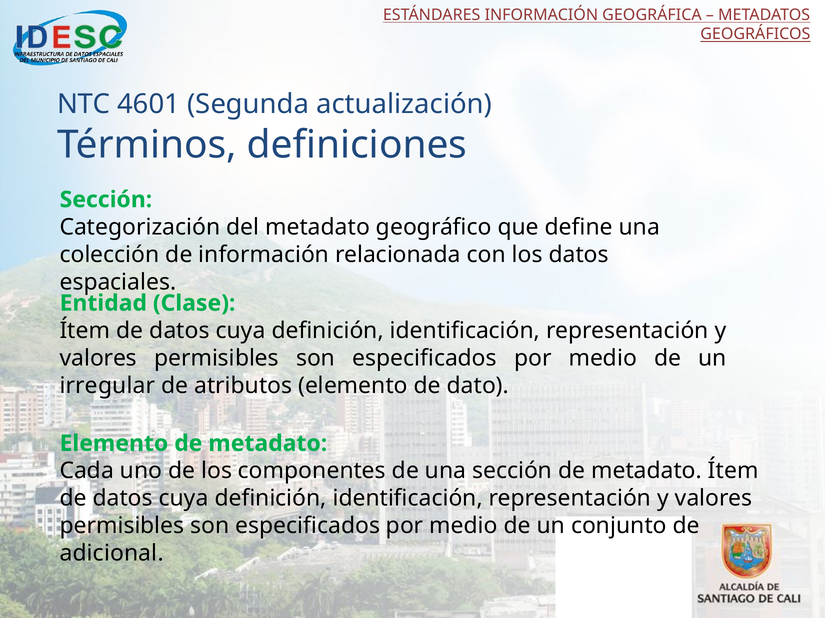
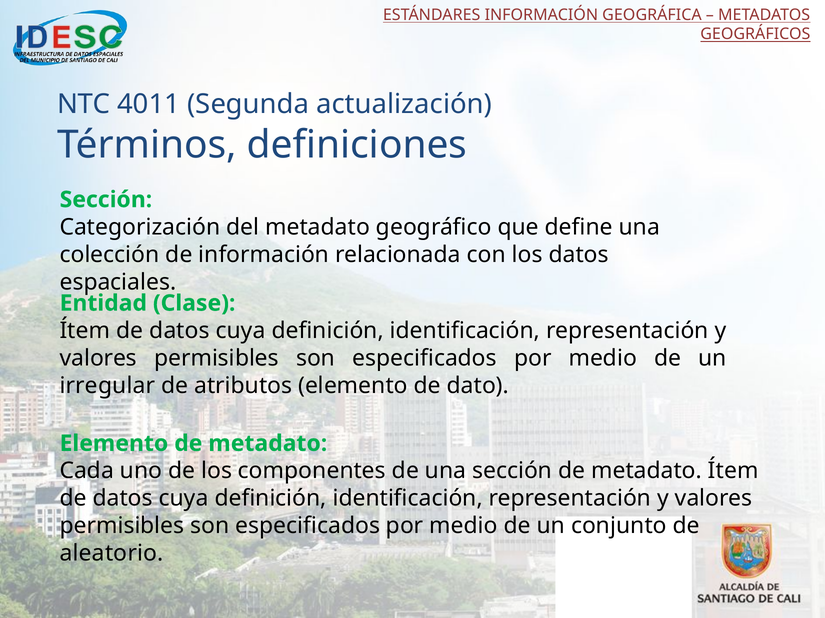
4601: 4601 -> 4011 (149, 104)
adicional: adicional -> aleatorio (112, 554)
